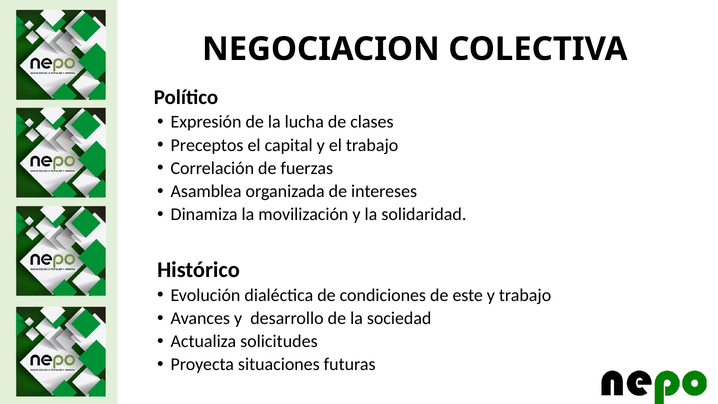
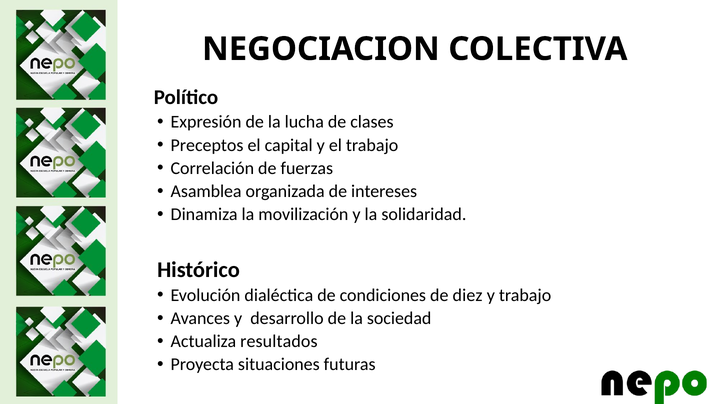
este: este -> diez (468, 295)
solicitudes: solicitudes -> resultados (279, 341)
